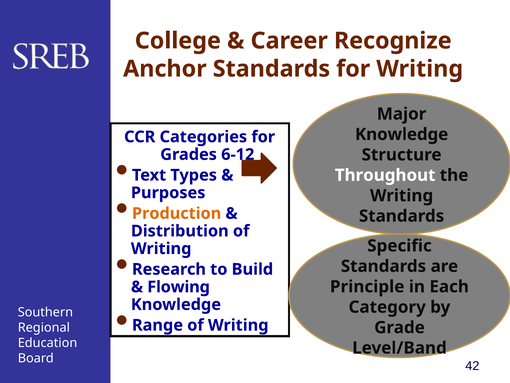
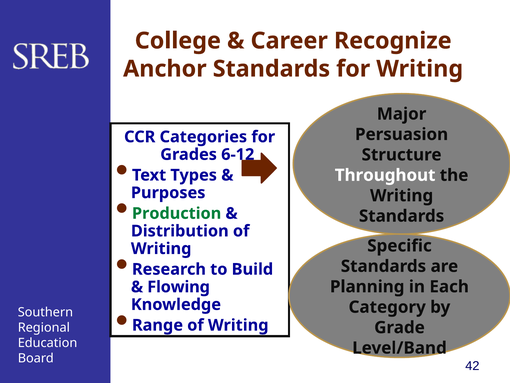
Knowledge: Knowledge -> Persuasion (402, 134)
Production colour: orange -> green (177, 213)
Principle: Principle -> Planning (367, 286)
